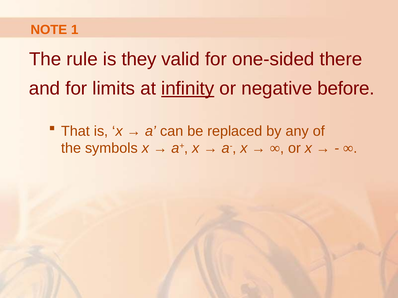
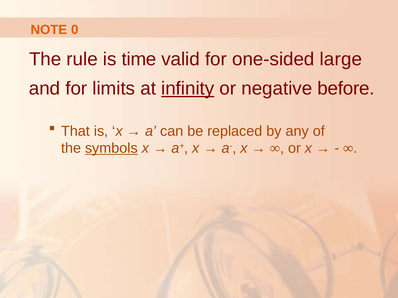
1: 1 -> 0 (75, 30)
they: they -> time (139, 59)
there: there -> large (341, 59)
symbols underline: none -> present (111, 149)
